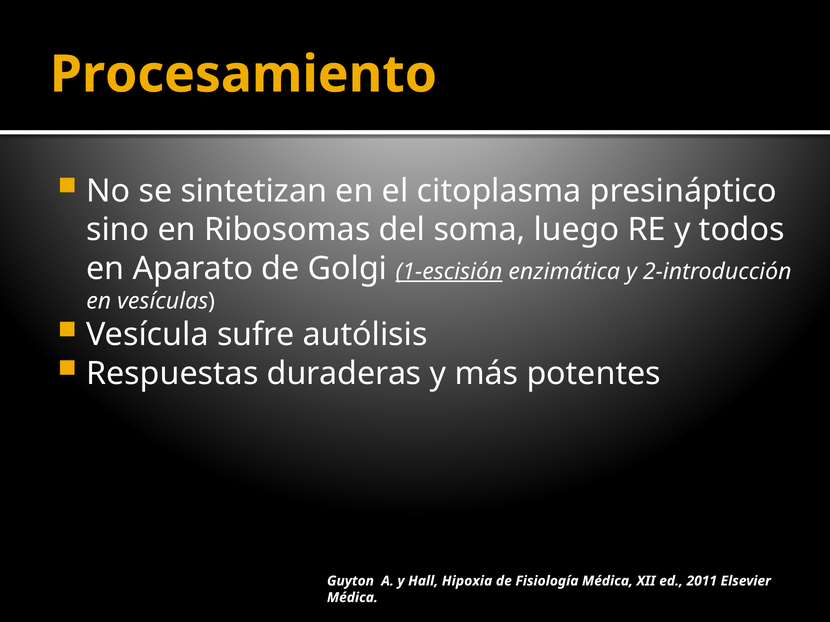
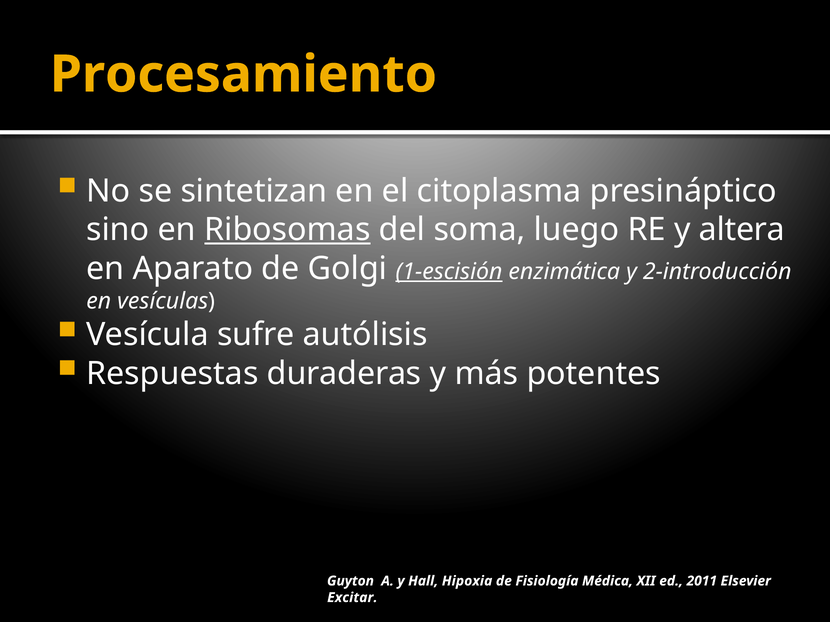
Ribosomas underline: none -> present (287, 230)
todos: todos -> altera (742, 230)
Médica: Médica -> Excitar (352, 598)
